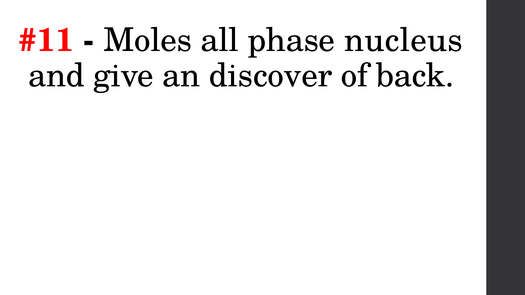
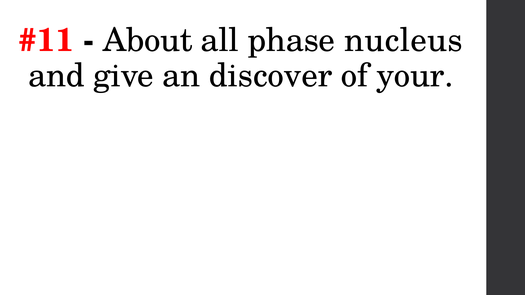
Moles: Moles -> About (148, 40)
back: back -> your (415, 76)
